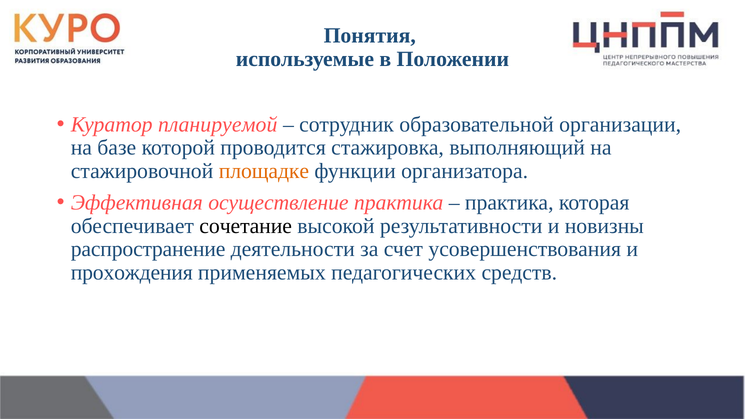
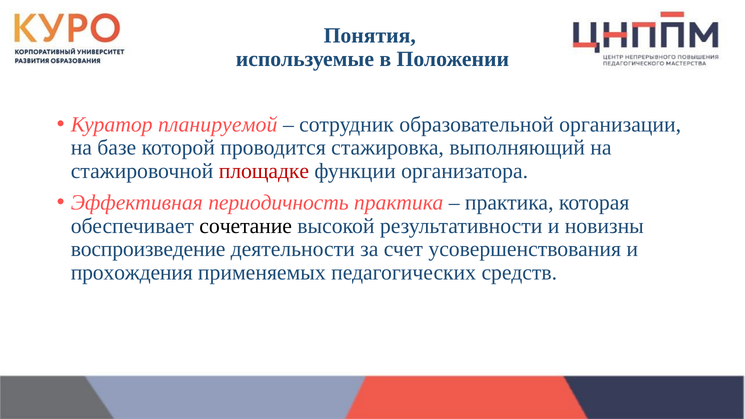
площадке colour: orange -> red (264, 171)
осуществление: осуществление -> периодичность (278, 202)
распространение: распространение -> воспроизведение (148, 249)
